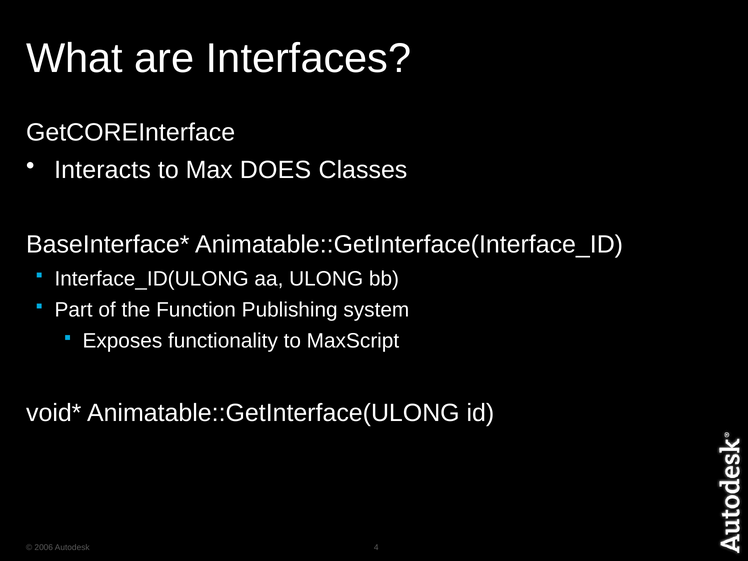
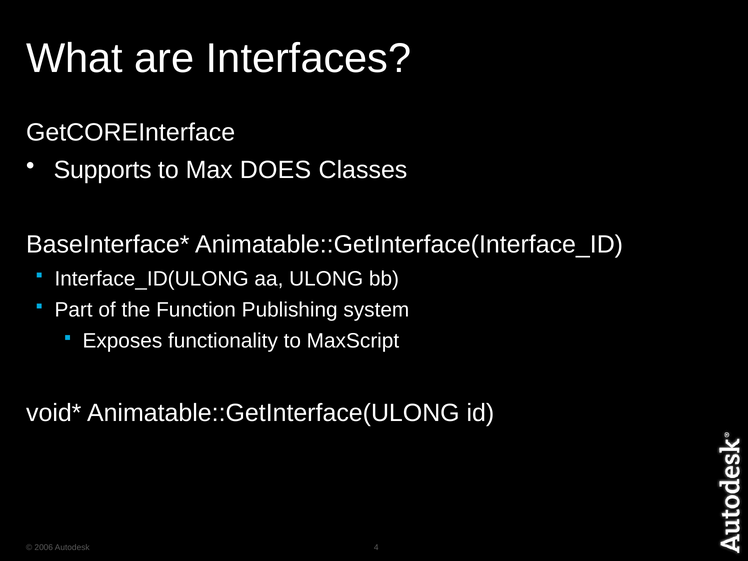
Interacts: Interacts -> Supports (103, 170)
